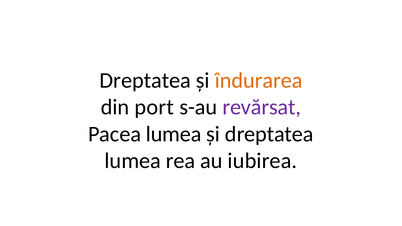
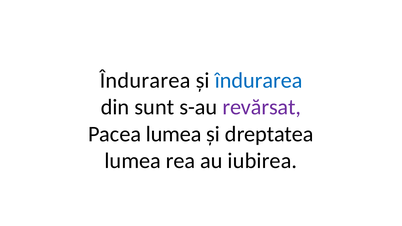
Dreptatea: Dreptatea -> Îndurarea (145, 80)
îndurarea colour: orange -> blue (259, 80)
port: port -> sunt (154, 107)
